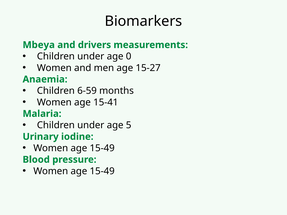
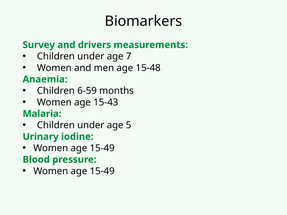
Mbeya: Mbeya -> Survey (39, 45)
0: 0 -> 7 (129, 56)
15-27: 15-27 -> 15-48 (148, 68)
15-41: 15-41 -> 15-43 (106, 102)
